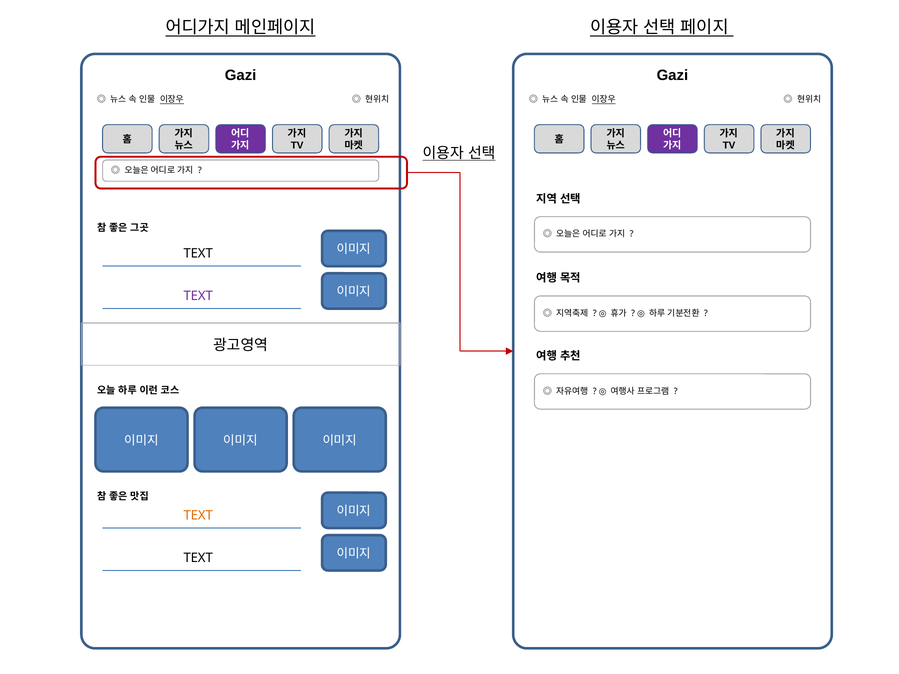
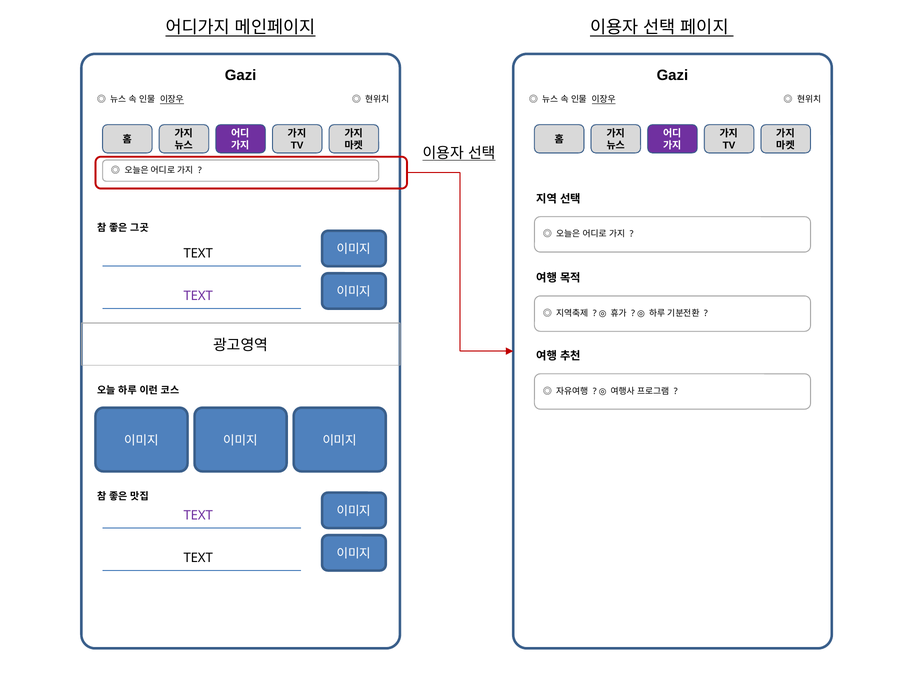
TEXT colour: orange -> purple (198, 516)
